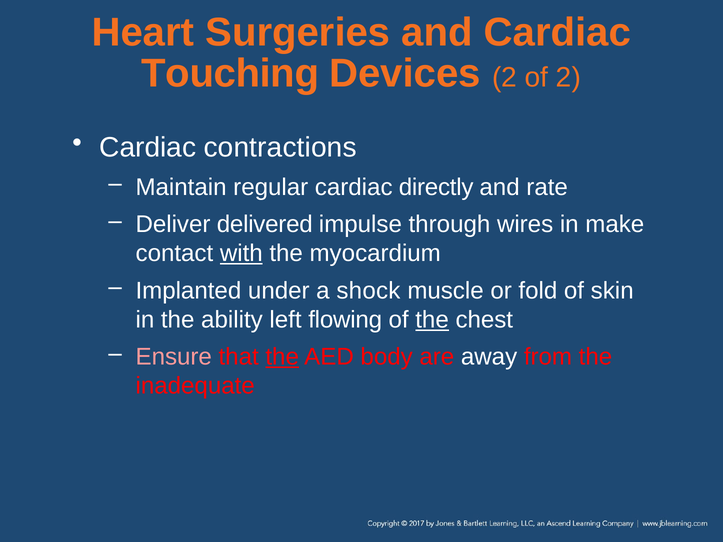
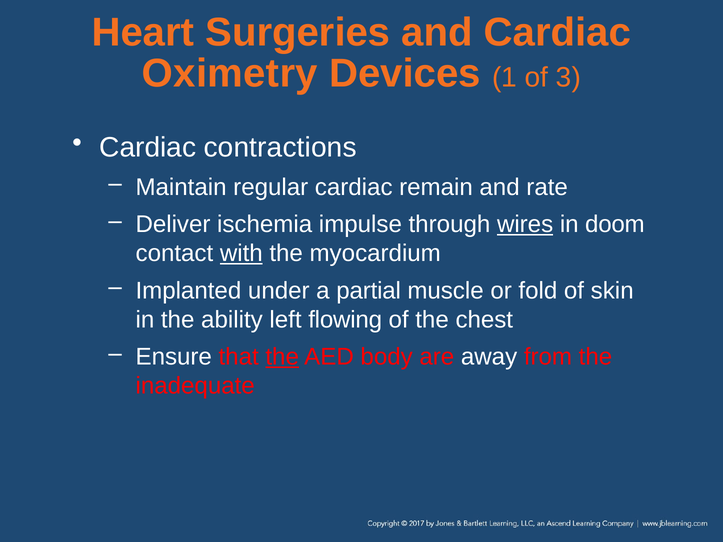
Touching: Touching -> Oximetry (230, 74)
Devices 2: 2 -> 1 (505, 78)
of 2: 2 -> 3 (568, 78)
directly: directly -> remain (436, 187)
delivered: delivered -> ischemia (265, 225)
wires underline: none -> present (525, 225)
make: make -> doom (615, 225)
shock: shock -> partial (369, 291)
the underline: present -> none (432, 320)
Ensure colour: pink -> white (174, 357)
